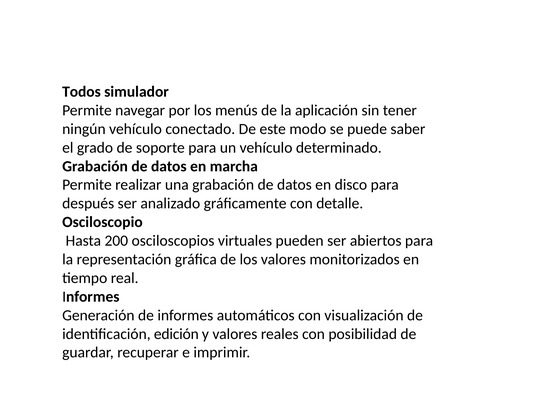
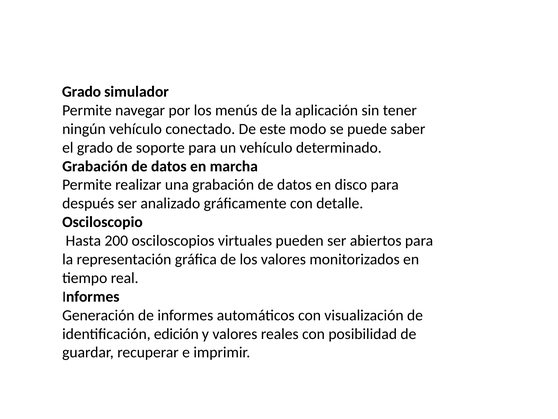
Todos: Todos -> Grado (82, 92)
